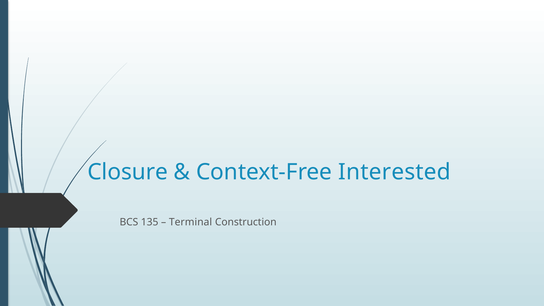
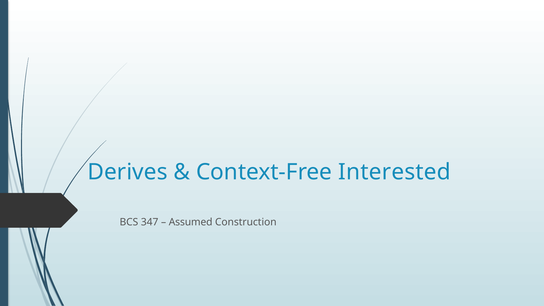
Closure: Closure -> Derives (128, 172)
135: 135 -> 347 (150, 222)
Terminal: Terminal -> Assumed (191, 222)
